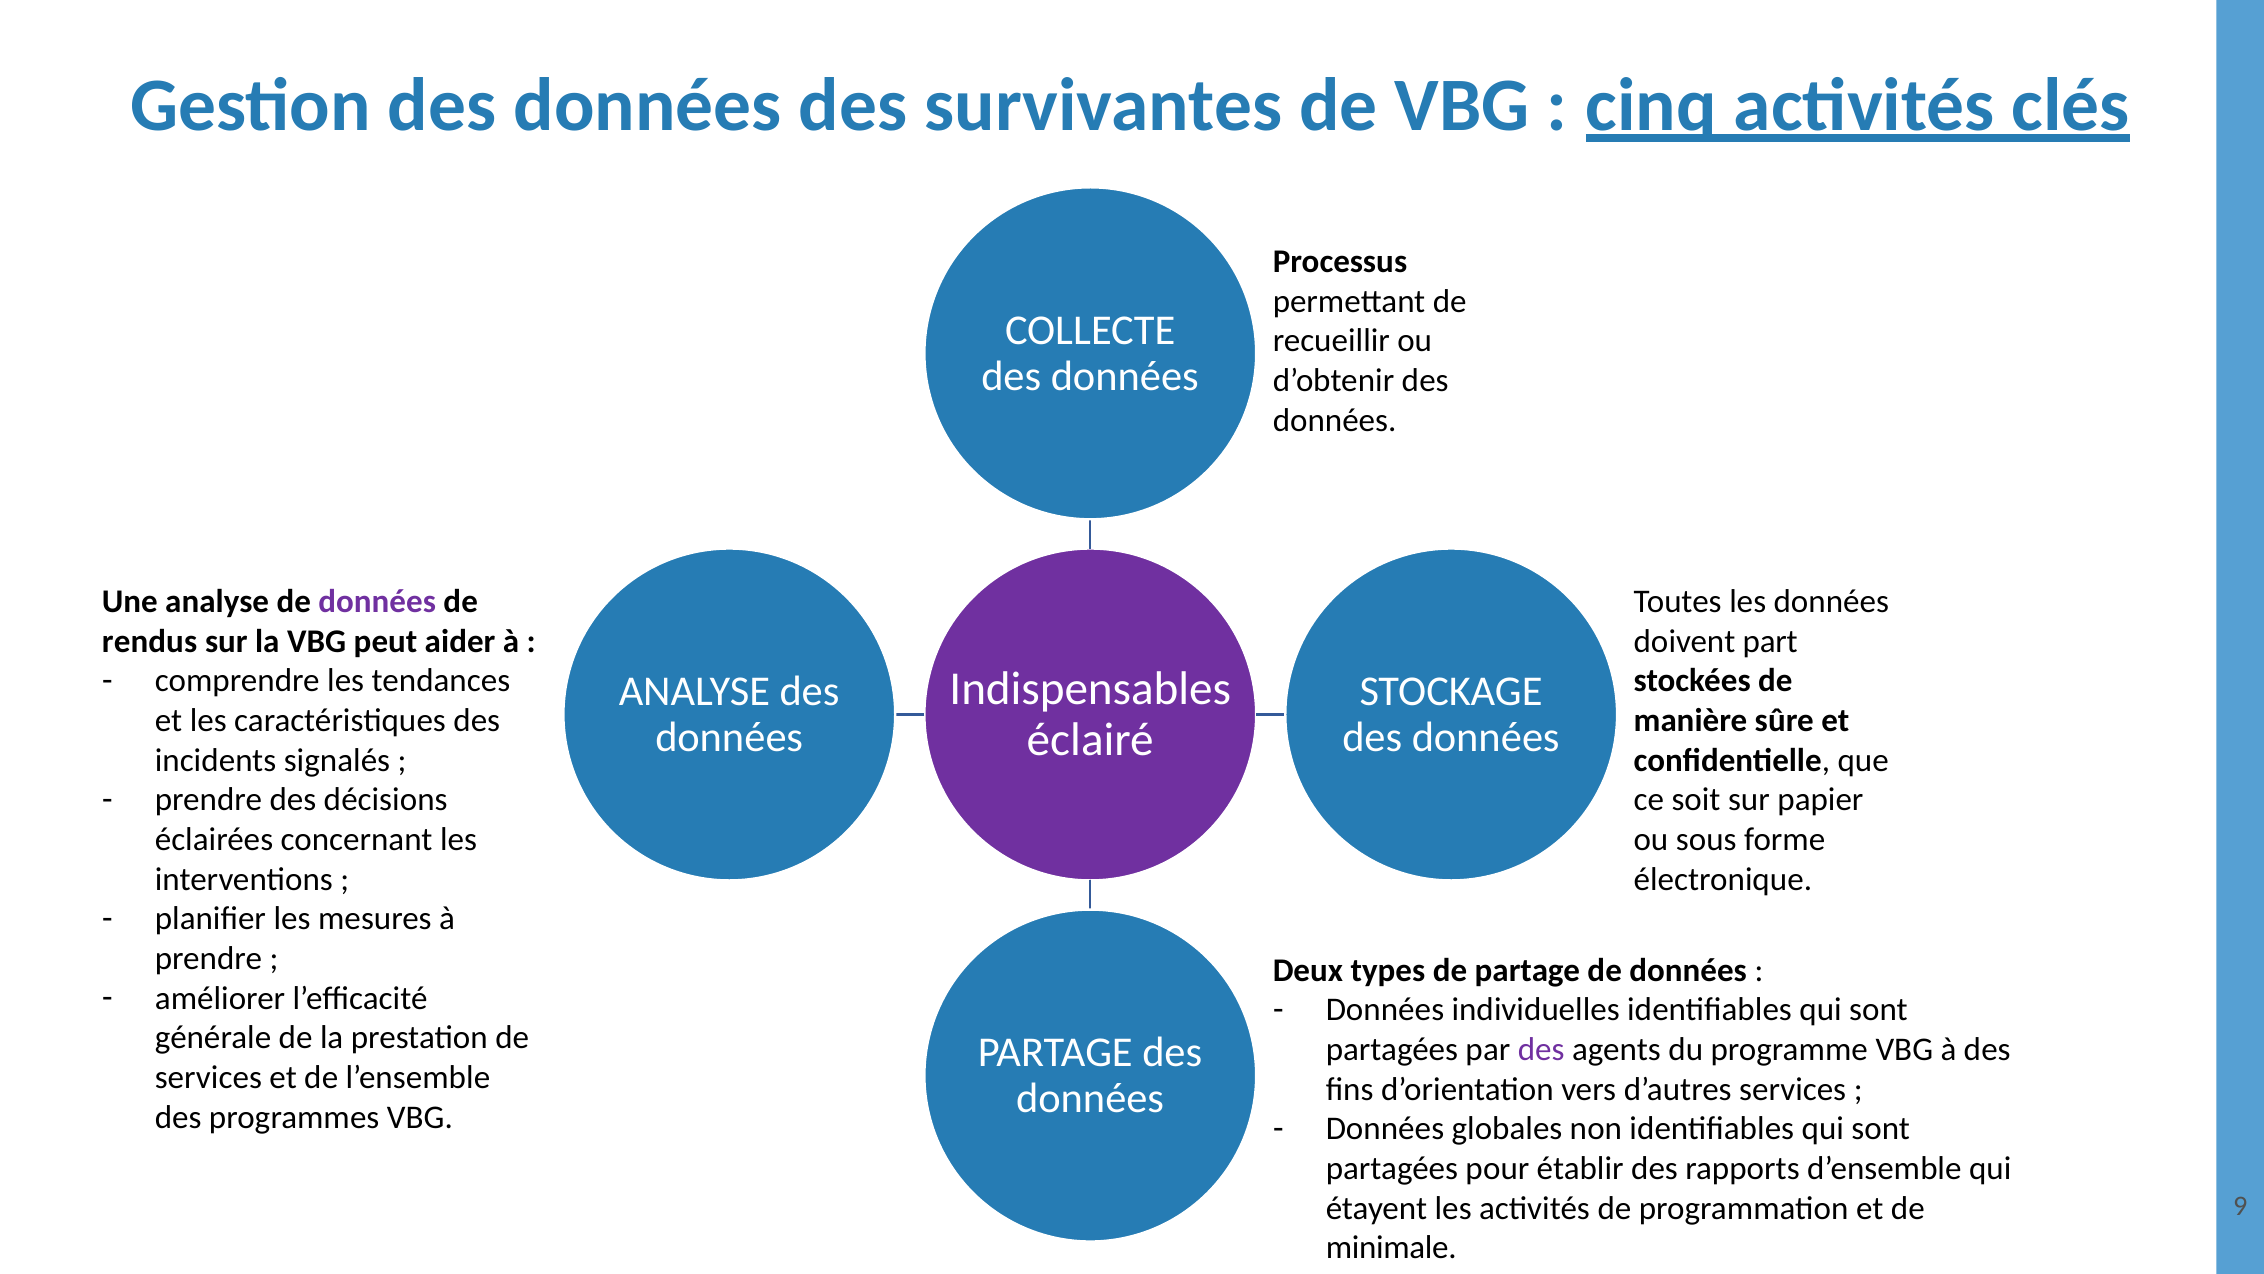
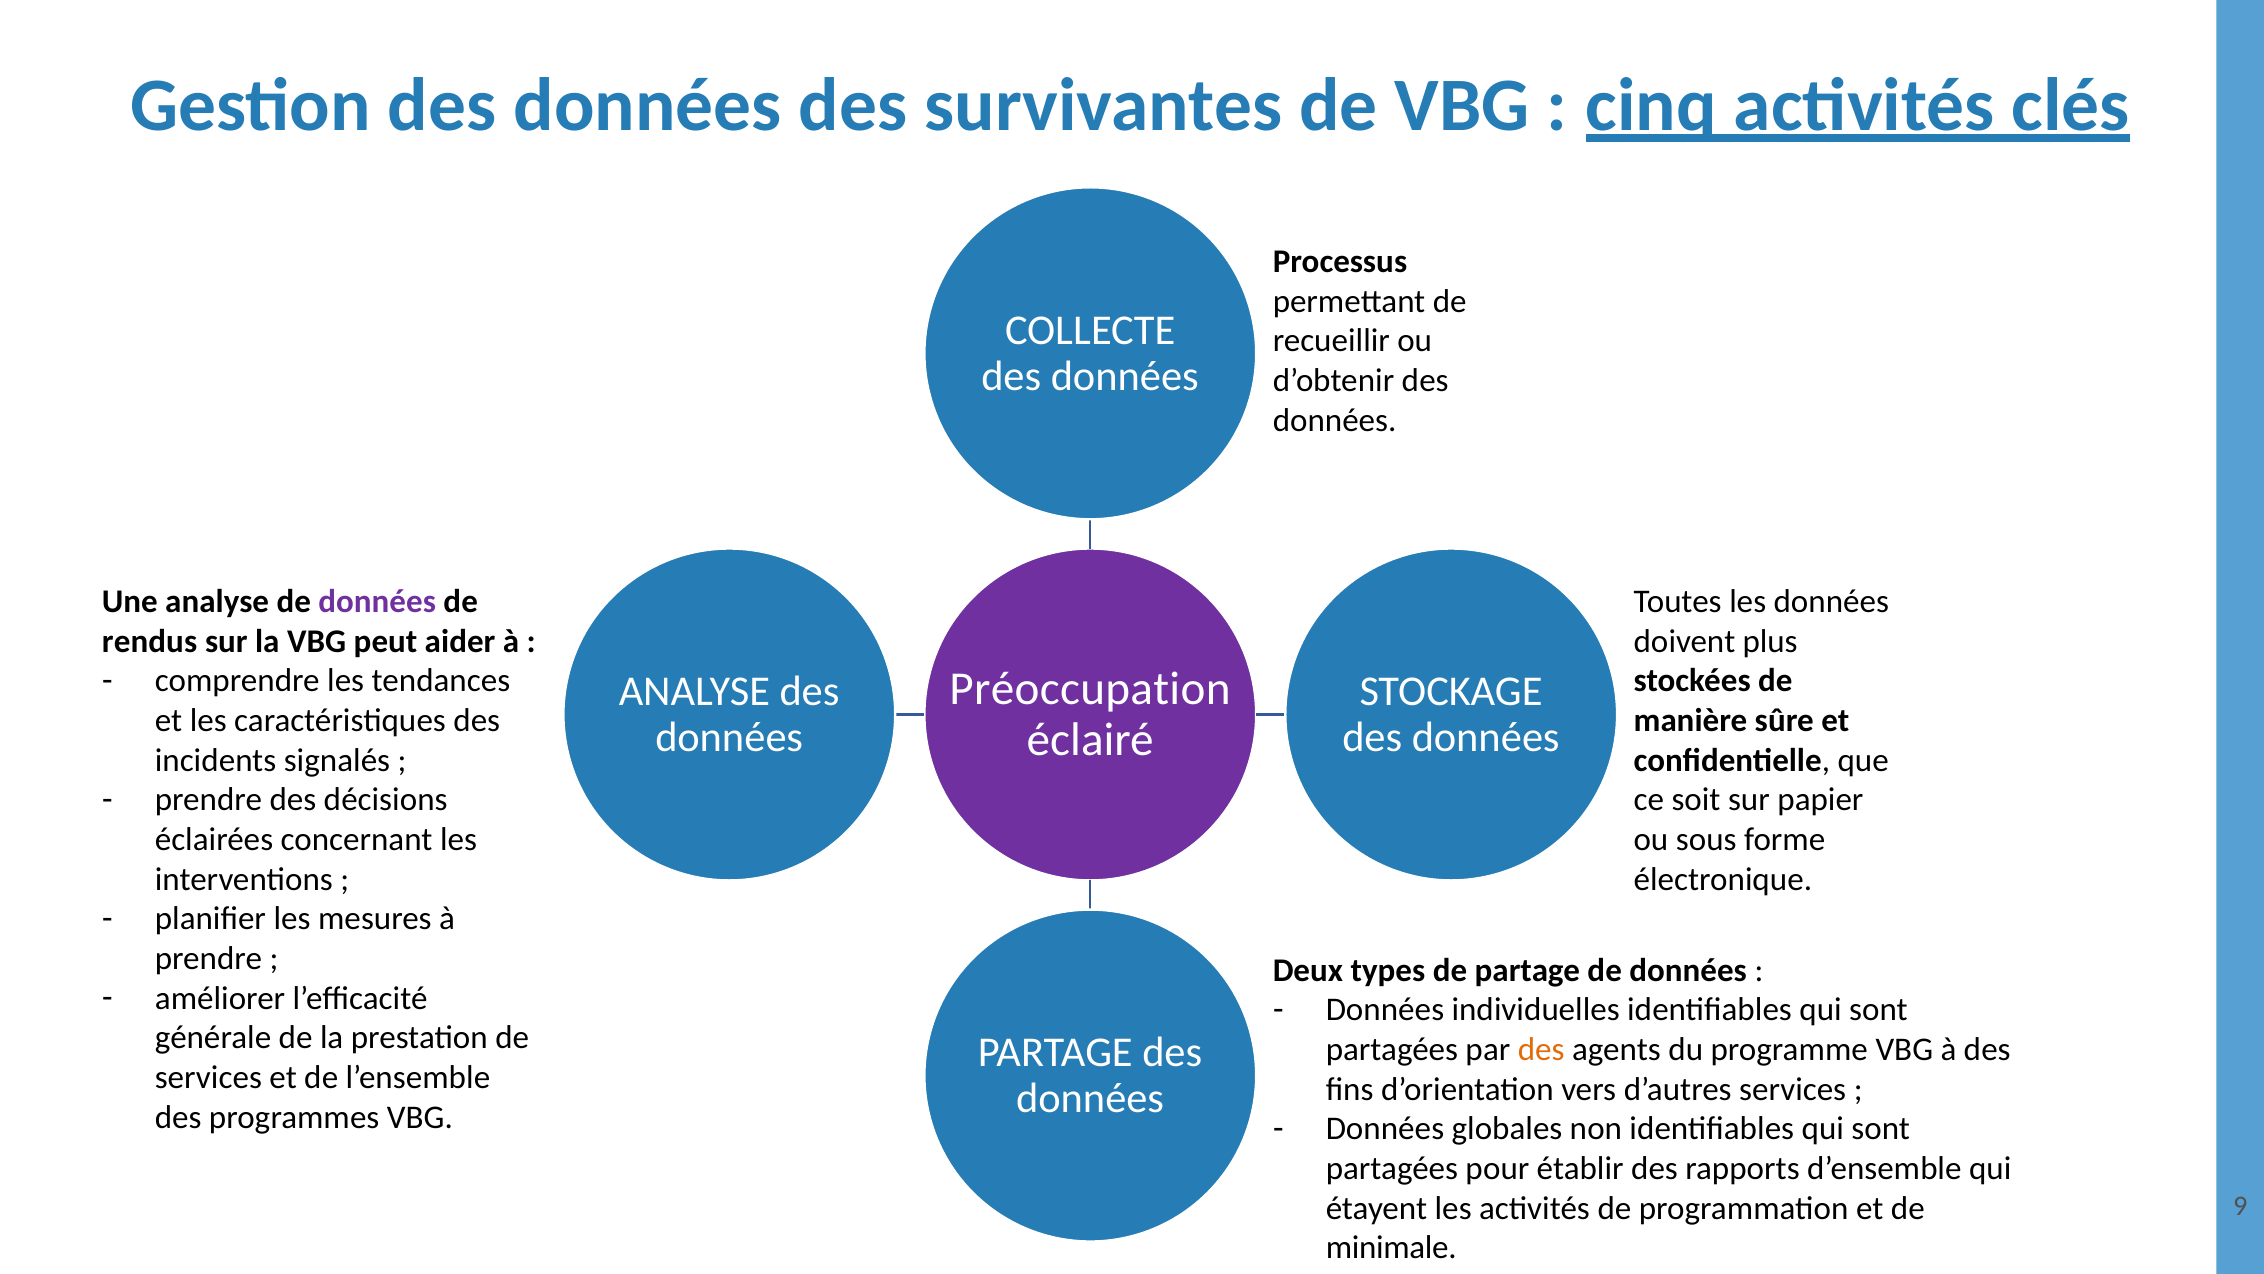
part: part -> plus (1770, 641)
Indispensables: Indispensables -> Préoccupation (1090, 688)
des colour: purple -> orange (1541, 1049)
